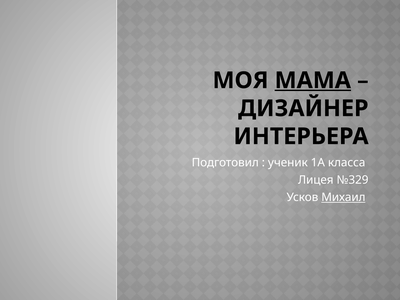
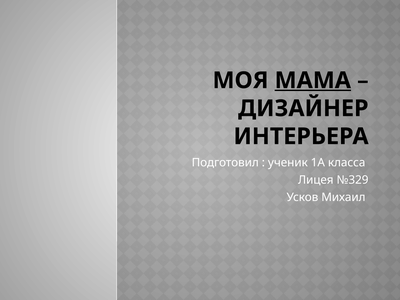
Михаил underline: present -> none (343, 197)
